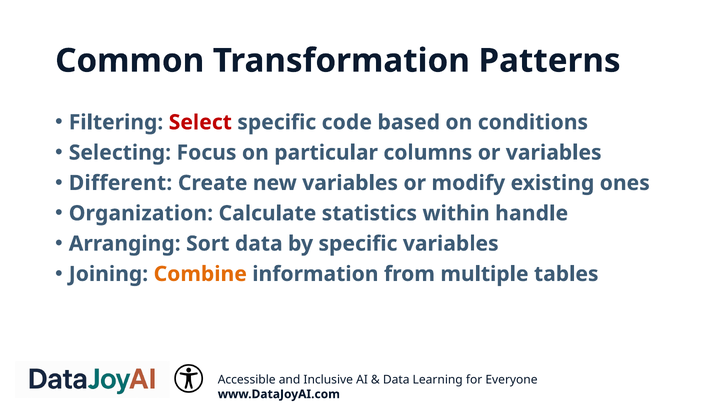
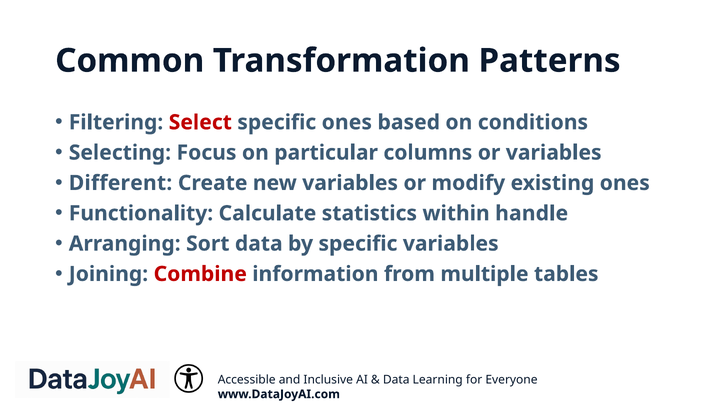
specific code: code -> ones (347, 122)
Organization: Organization -> Functionality (141, 213)
Combine colour: orange -> red (200, 274)
